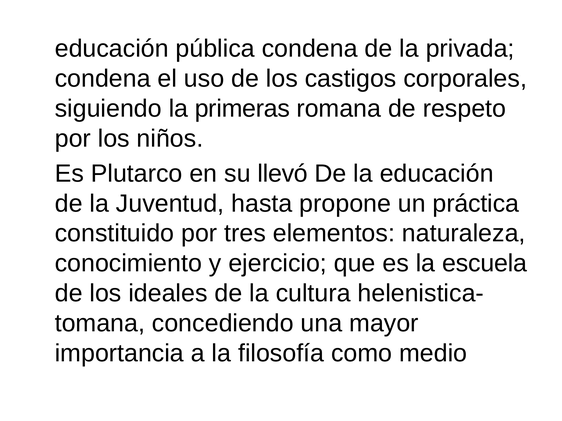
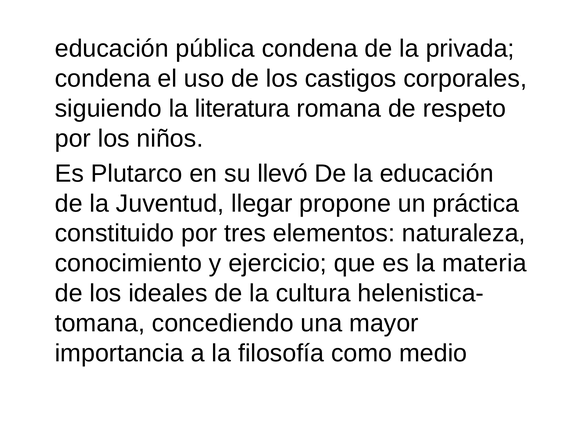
primeras: primeras -> literatura (242, 109)
hasta: hasta -> llegar (262, 204)
escuela: escuela -> materia (484, 264)
